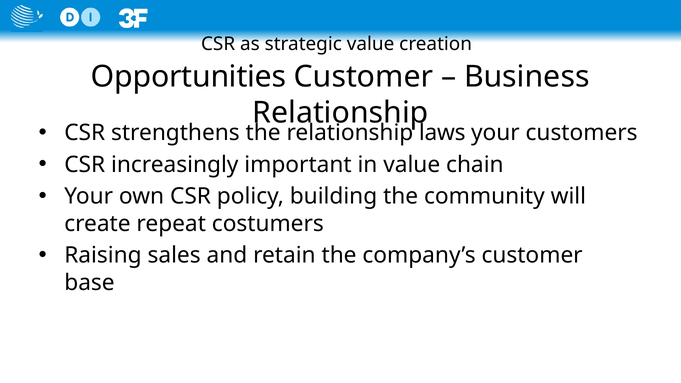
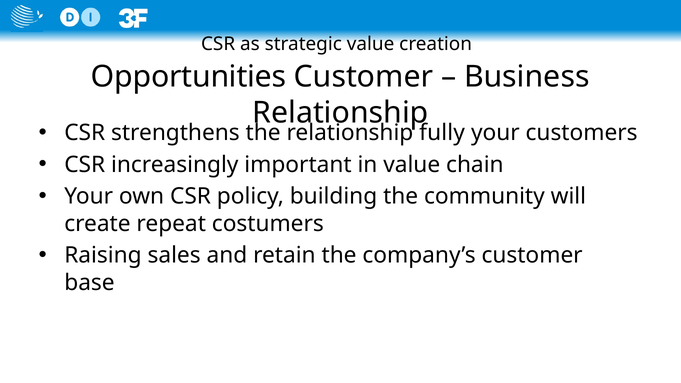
laws: laws -> fully (442, 133)
